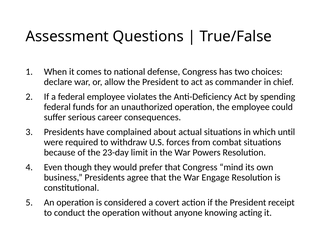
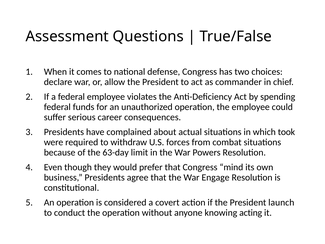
until: until -> took (286, 132)
23-day: 23-day -> 63-day (116, 152)
receipt: receipt -> launch (281, 202)
